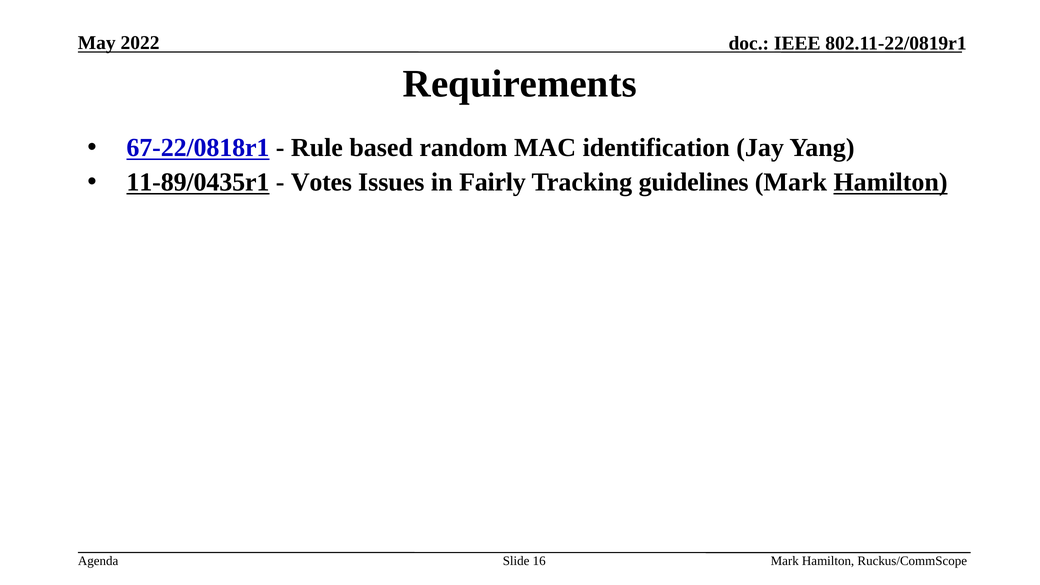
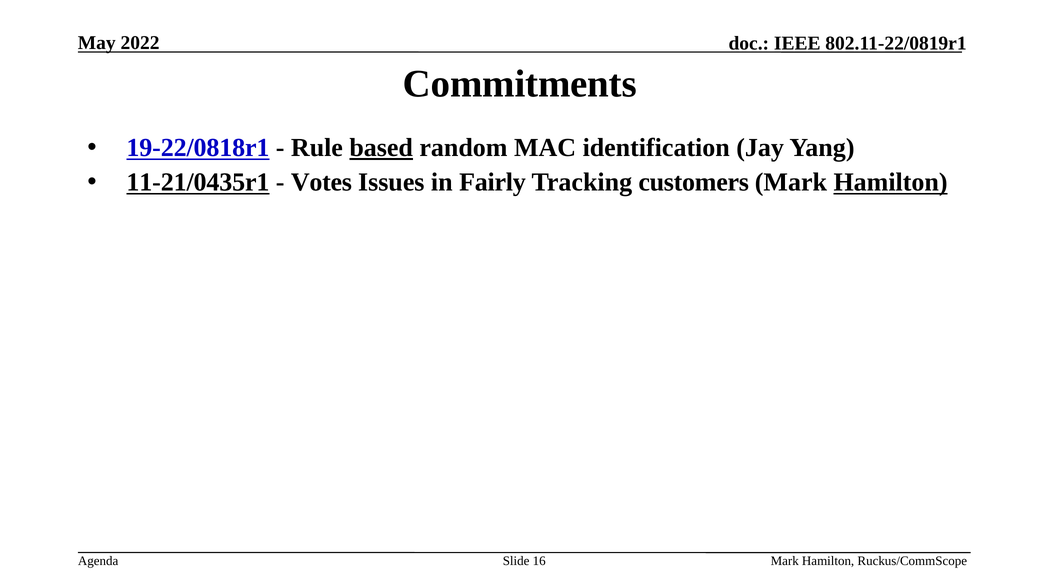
Requirements: Requirements -> Commitments (520, 84)
67-22/0818r1: 67-22/0818r1 -> 19-22/0818r1 (198, 148)
based underline: none -> present (381, 148)
11-89/0435r1: 11-89/0435r1 -> 11-21/0435r1 (198, 182)
guidelines: guidelines -> customers (694, 182)
